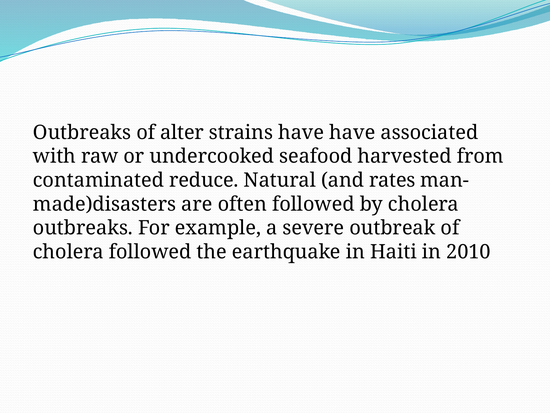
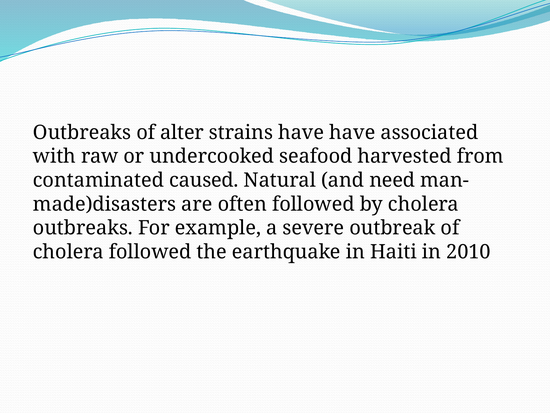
reduce: reduce -> caused (204, 180)
rates: rates -> need (392, 180)
